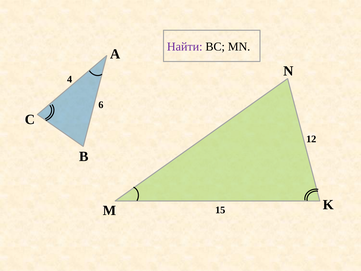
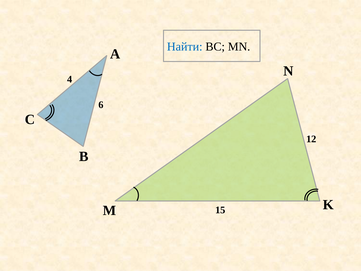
Найти colour: purple -> blue (185, 47)
